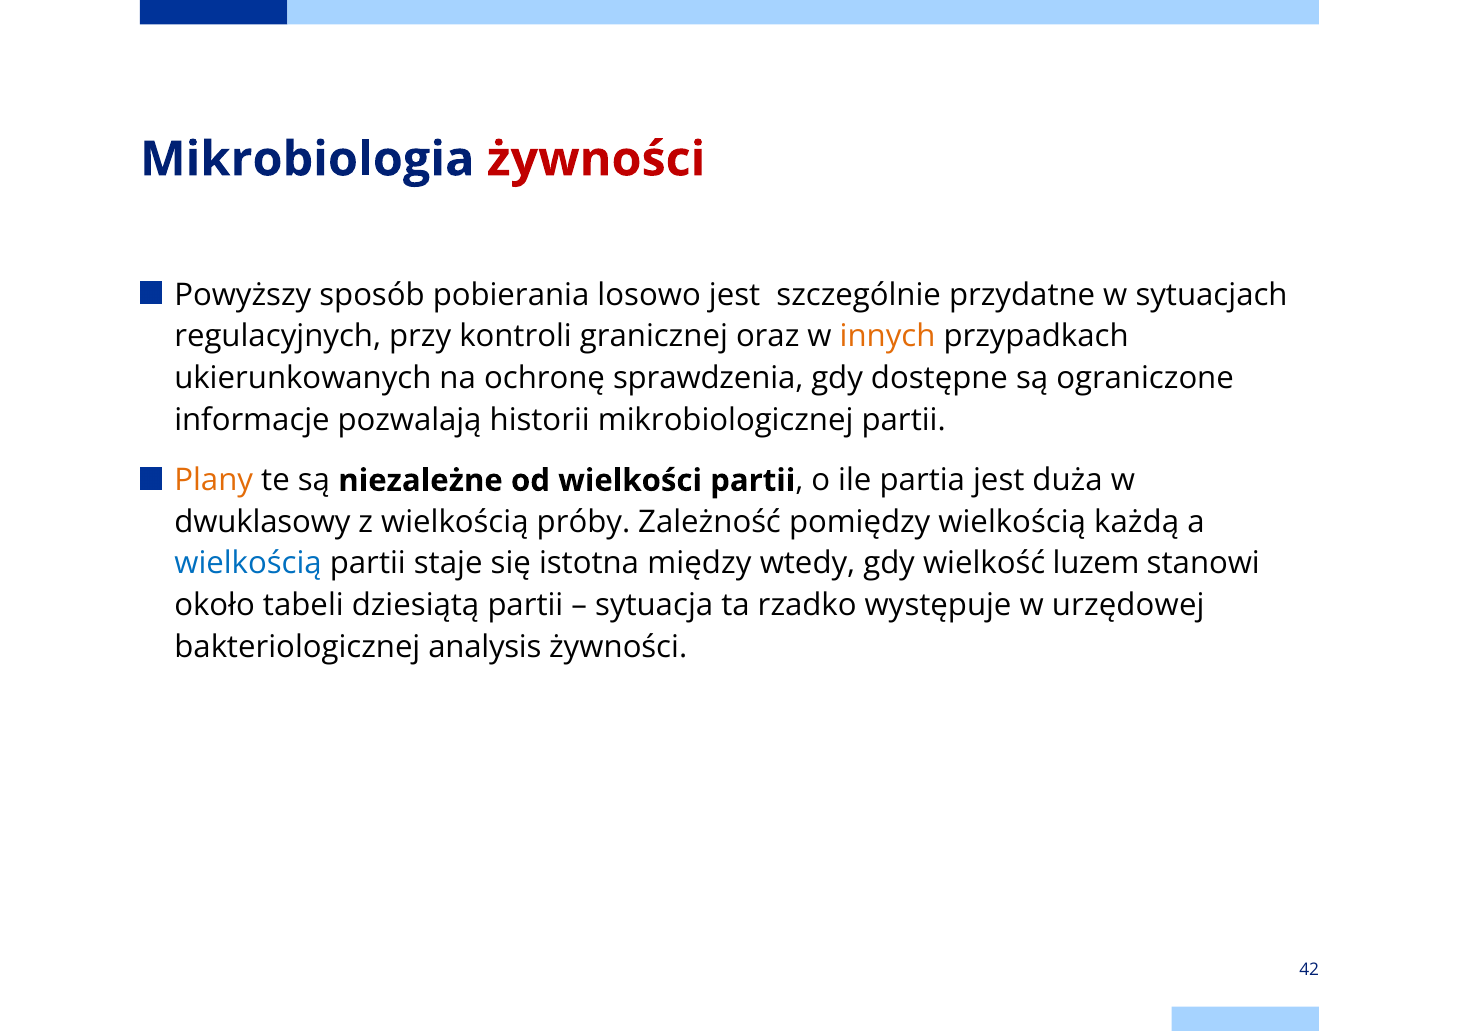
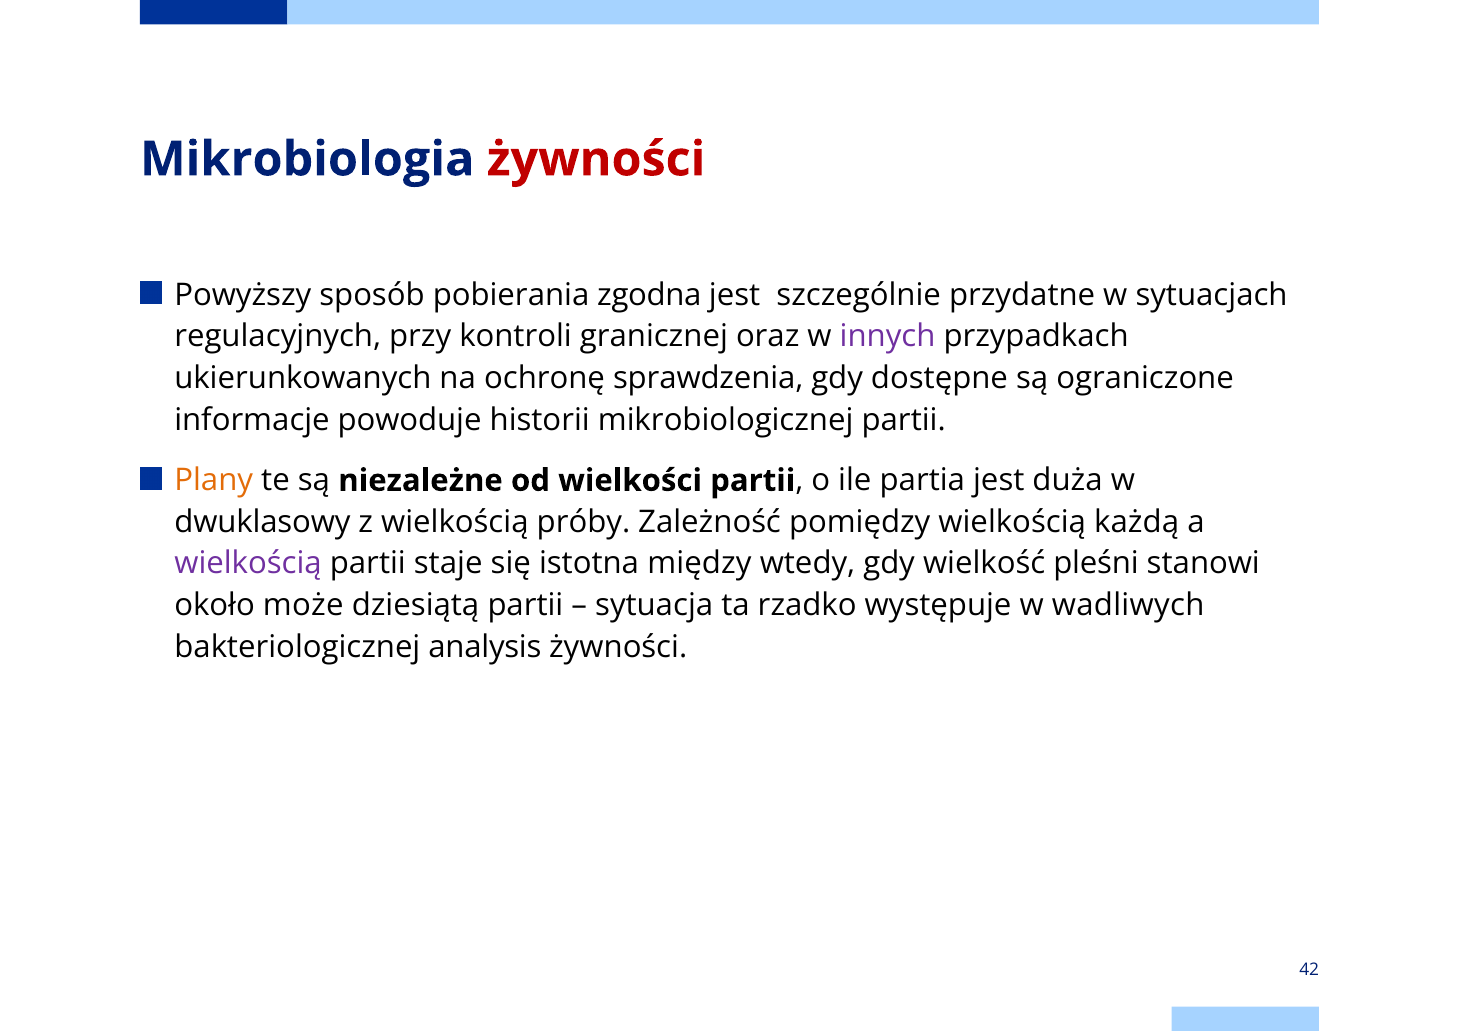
losowo: losowo -> zgodna (649, 295)
innych colour: orange -> purple (888, 337)
pozwalają: pozwalają -> powoduje (410, 420)
wielkością colour: blue -> purple (248, 564)
luzem: luzem -> pleśni (1096, 564)
tabeli: tabeli -> może (303, 606)
urzędowej: urzędowej -> wadliwych (1128, 606)
